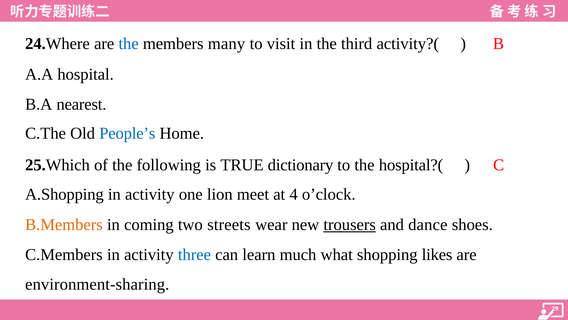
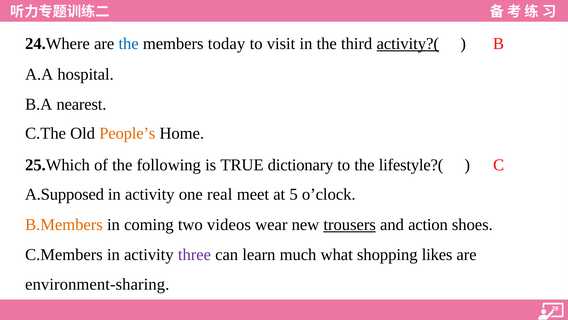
many: many -> today (227, 44)
activity?( underline: none -> present (408, 44)
People’s colour: blue -> orange (127, 133)
hospital?(: hospital?( -> lifestyle?( (411, 165)
A.Shopping: A.Shopping -> A.Supposed (64, 194)
lion: lion -> real (220, 194)
4: 4 -> 5 (294, 194)
streets: streets -> videos (229, 224)
dance: dance -> action (428, 224)
three colour: blue -> purple (194, 254)
